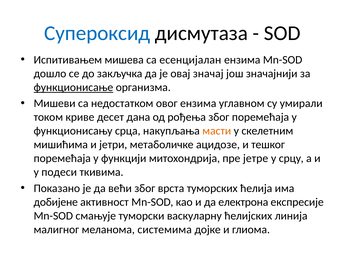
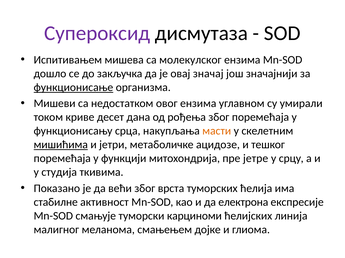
Супероксид colour: blue -> purple (97, 33)
есенцијалан: есенцијалан -> молекулског (190, 60)
мишићима underline: none -> present (61, 145)
подеси: подеси -> студија (59, 173)
добијене: добијене -> стабилне (56, 203)
васкуларну: васкуларну -> карциноми (194, 216)
системима: системима -> смањењем (165, 230)
